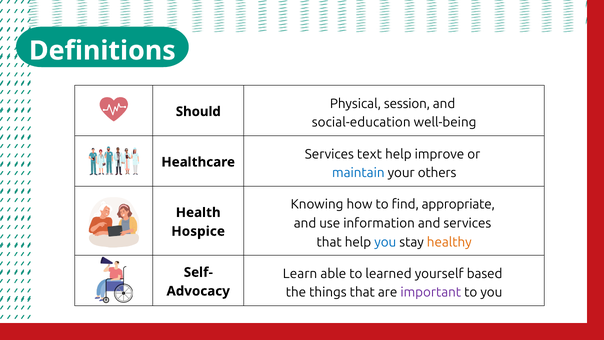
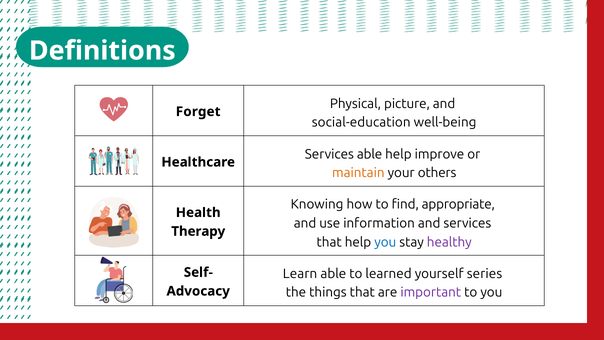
session: session -> picture (407, 104)
Should: Should -> Forget (198, 112)
Services text: text -> able (370, 154)
maintain colour: blue -> orange (358, 173)
Hospice: Hospice -> Therapy (198, 231)
healthy colour: orange -> purple (449, 242)
based: based -> series (484, 274)
